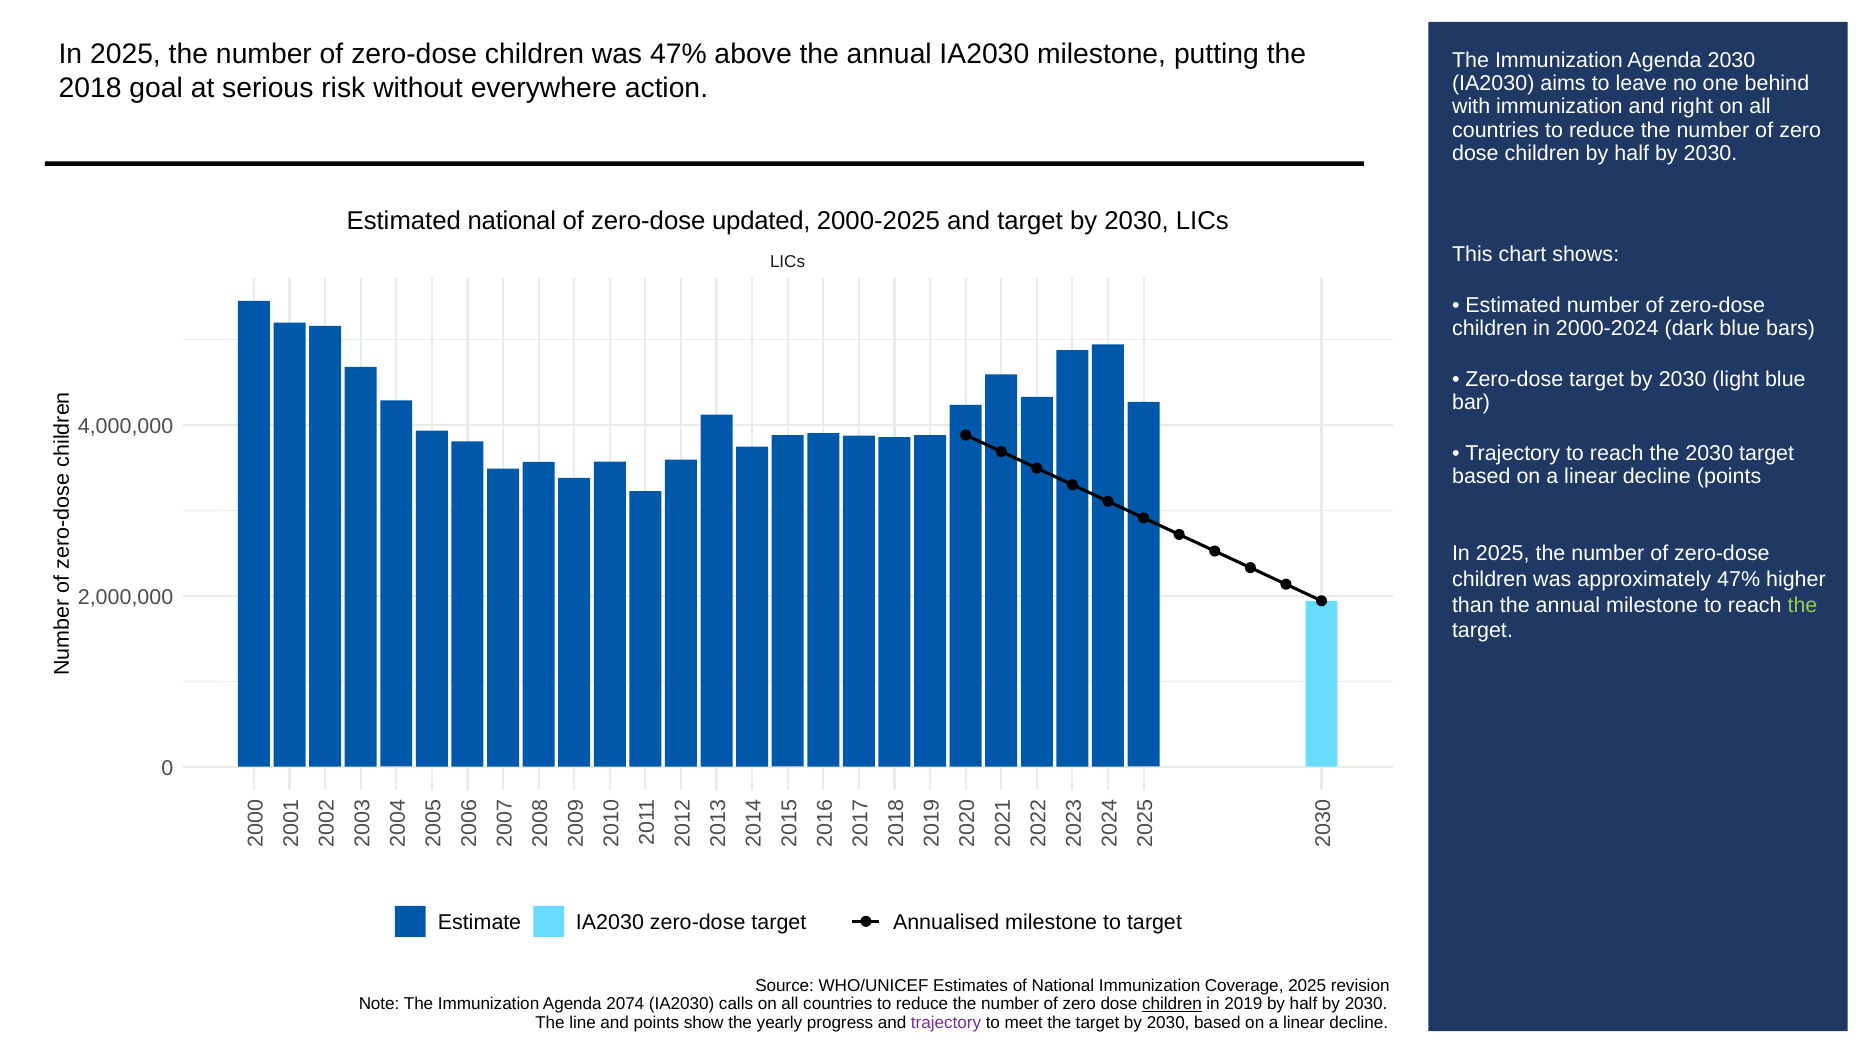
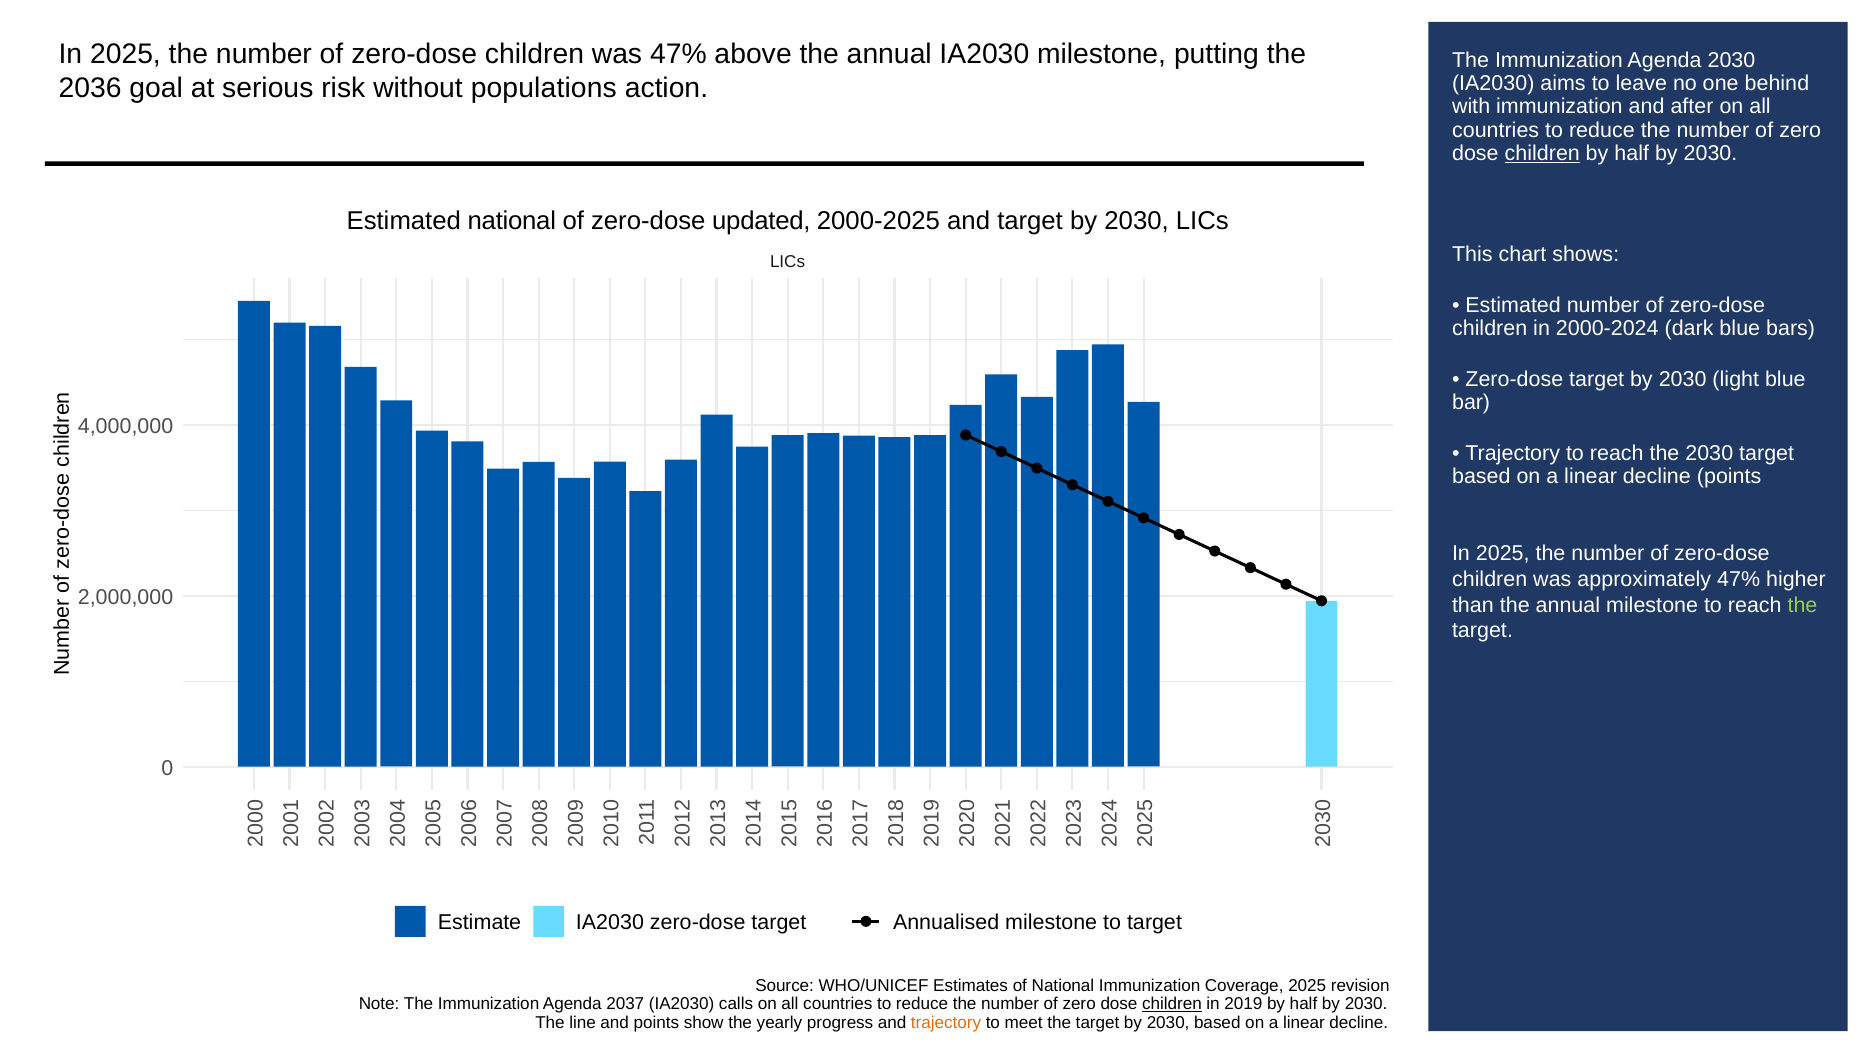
2018: 2018 -> 2036 (90, 88)
everywhere: everywhere -> populations (544, 88)
right: right -> after (1692, 107)
children underline: none -> present (1542, 153)
2074: 2074 -> 2037 (625, 1003)
trajectory colour: purple -> orange (946, 1022)
